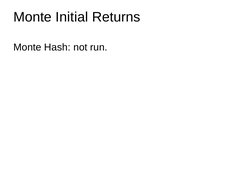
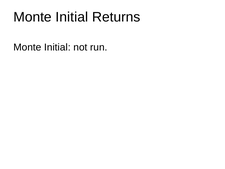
Hash: Hash -> Initial (57, 47)
